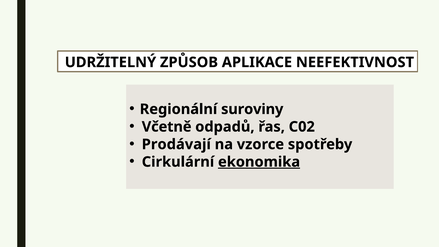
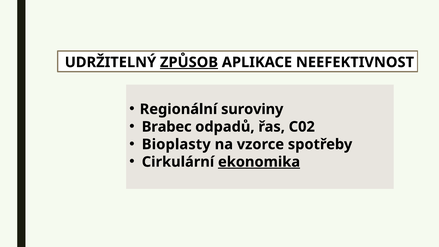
ZPŮSOB underline: none -> present (189, 62)
Včetně: Včetně -> Brabec (167, 127)
Prodávají: Prodávají -> Bioplasty (176, 144)
